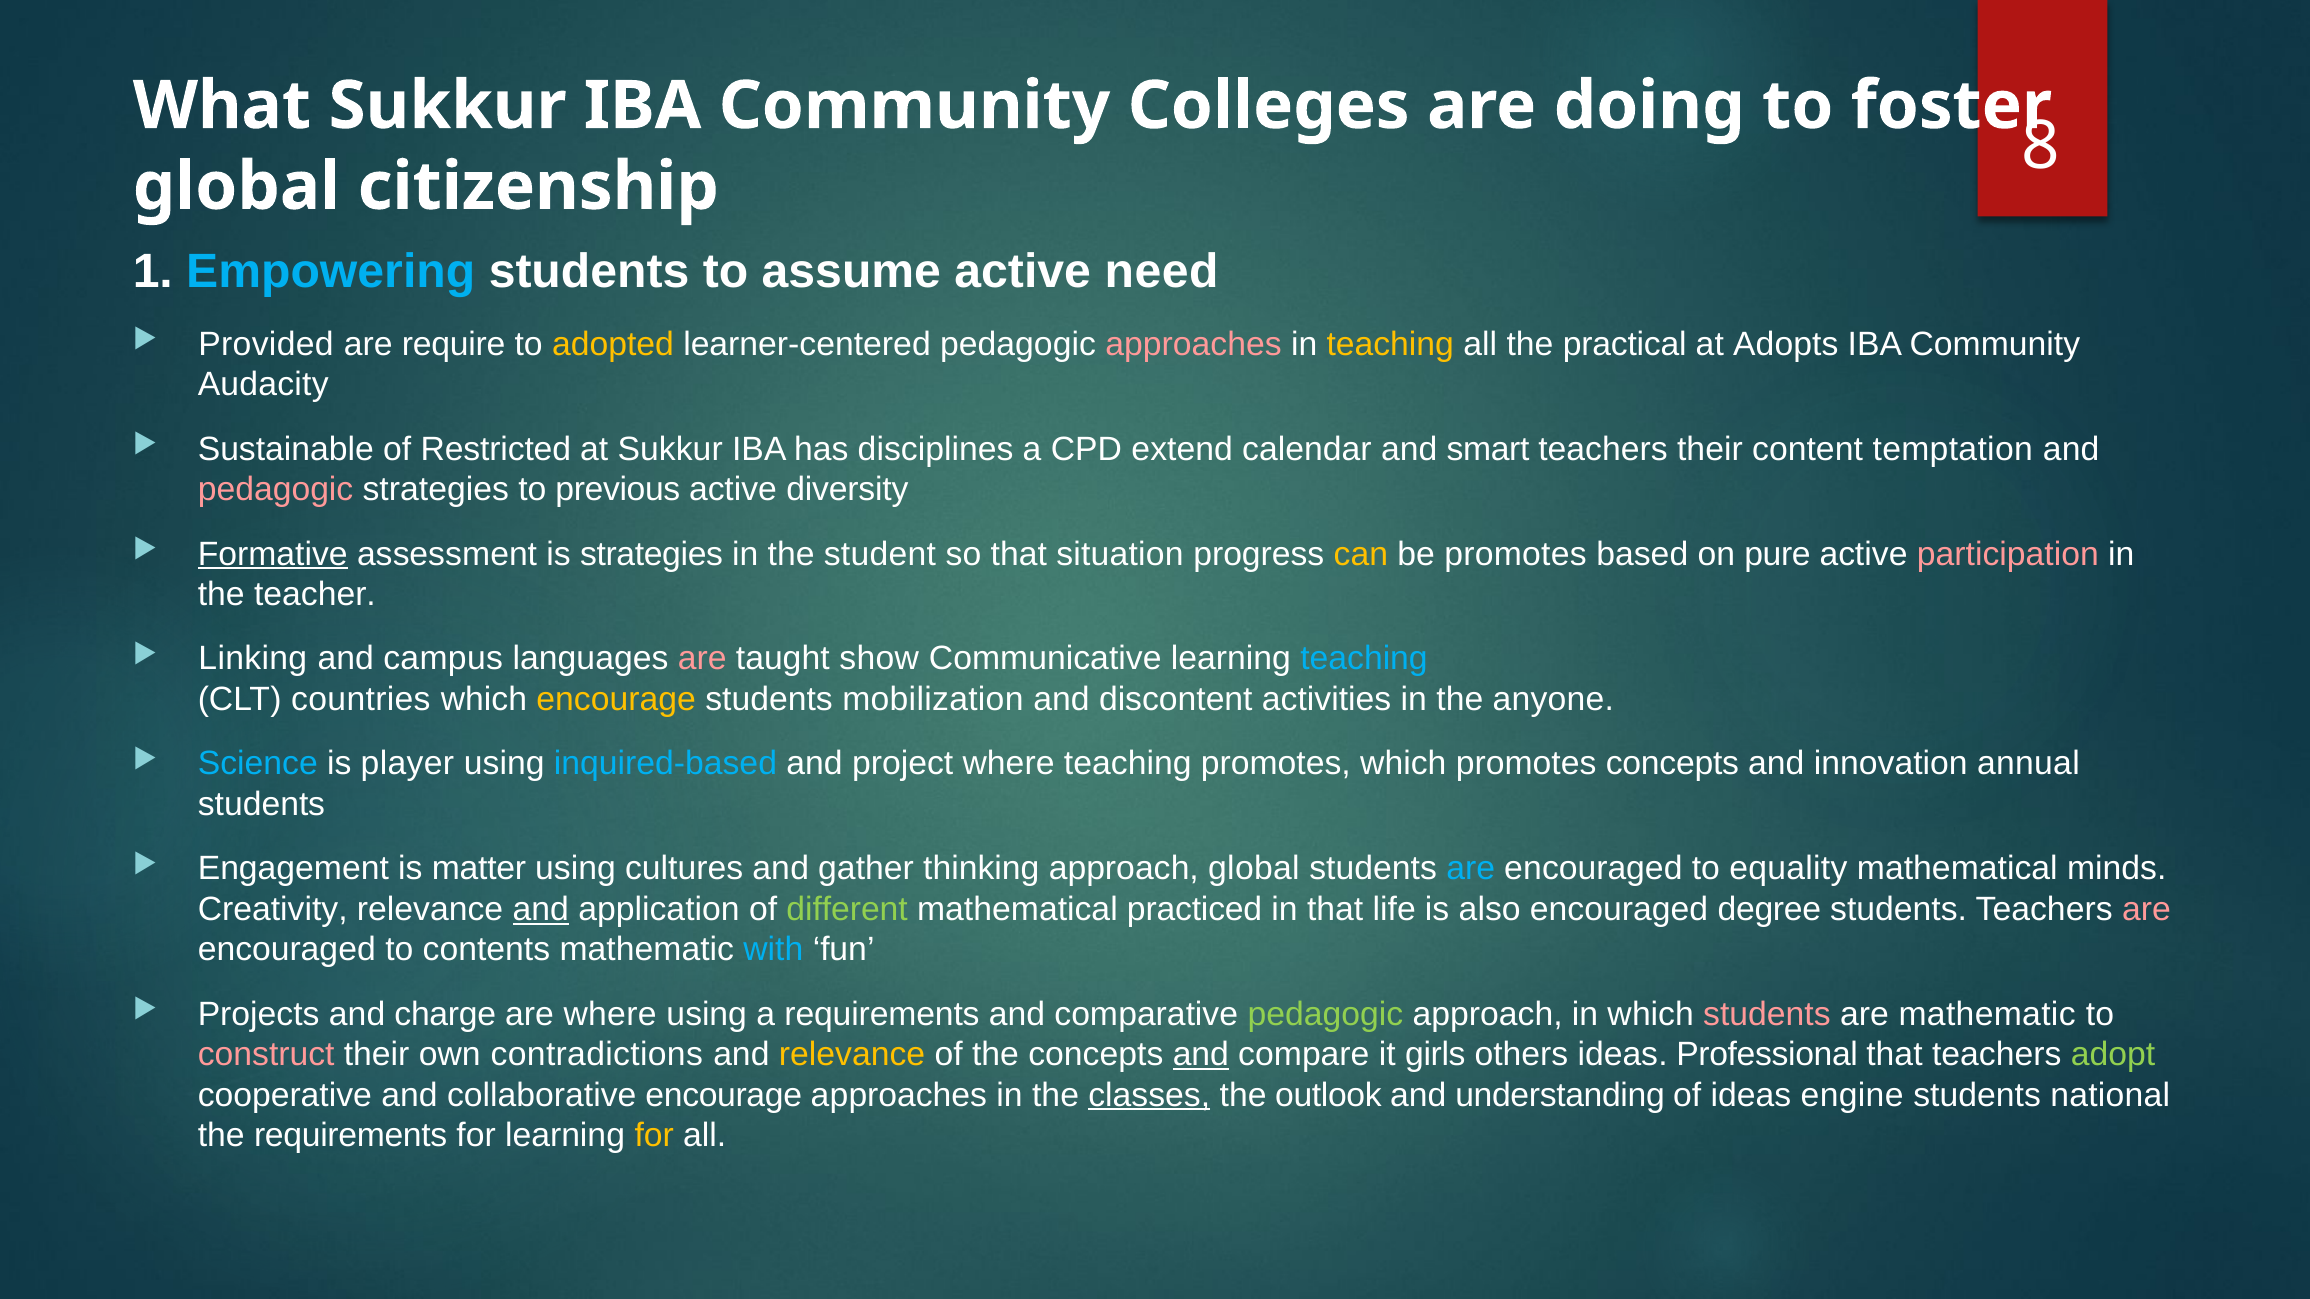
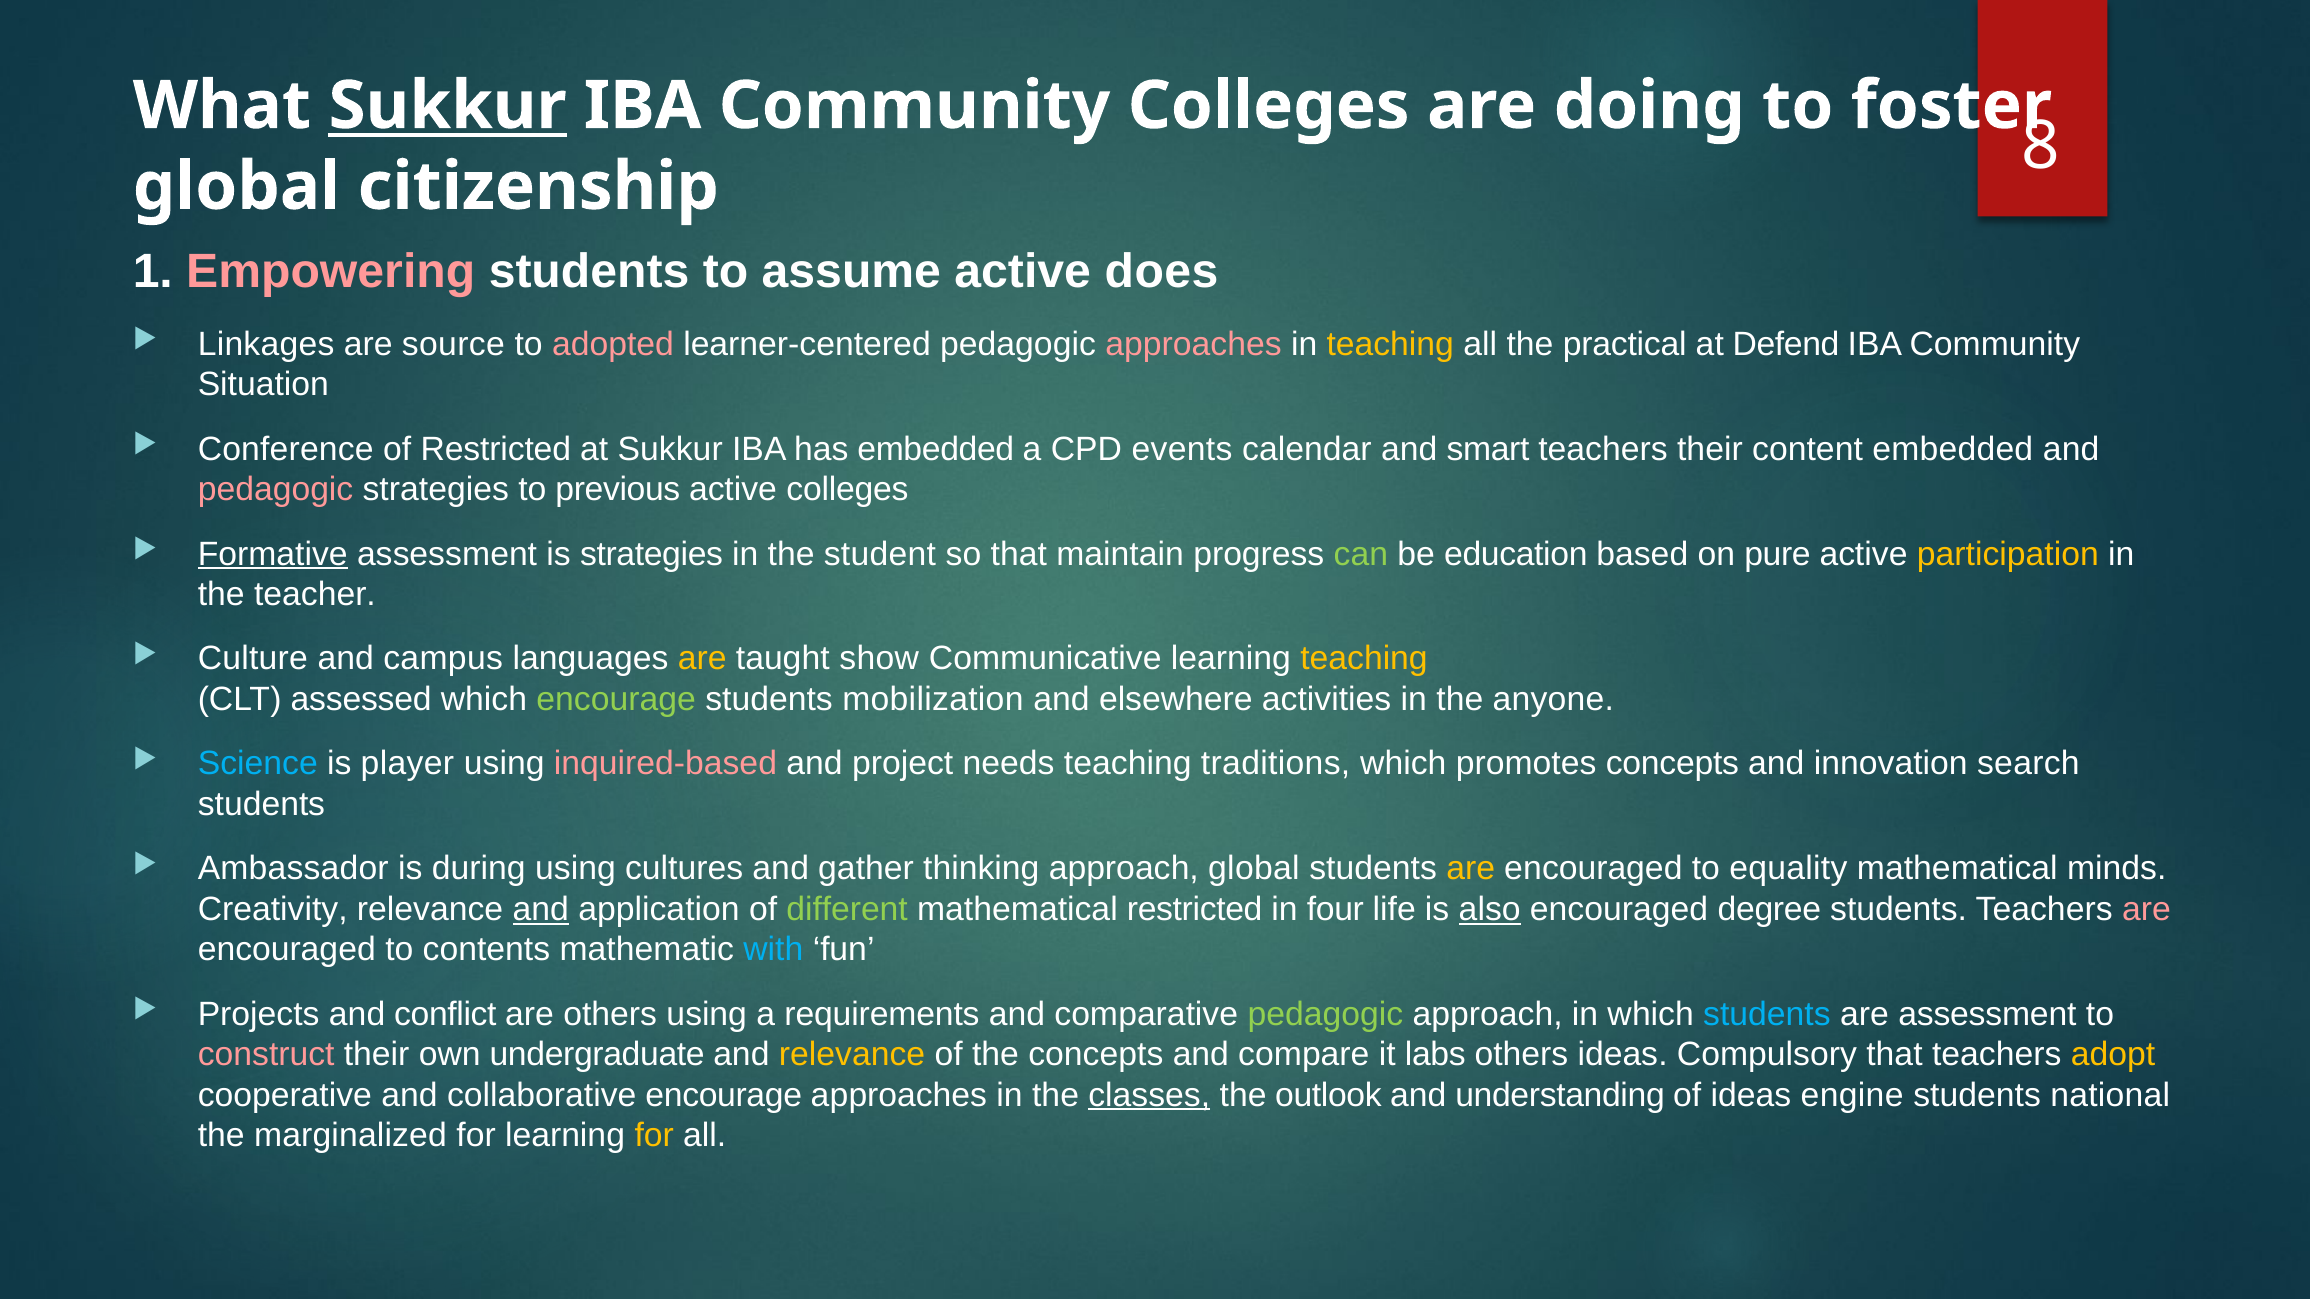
Sukkur underline: none -> present (448, 106)
Empowering colour: light blue -> pink (331, 272)
need: need -> does (1162, 272)
Provided: Provided -> Linkages (266, 344)
require: require -> source (453, 344)
adopted colour: yellow -> pink (613, 344)
Adopts: Adopts -> Defend (1786, 344)
Audacity: Audacity -> Situation (263, 385)
Sustainable: Sustainable -> Conference (286, 449)
has disciplines: disciplines -> embedded (936, 449)
extend: extend -> events (1182, 449)
content temptation: temptation -> embedded (1953, 449)
active diversity: diversity -> colleges (847, 490)
situation: situation -> maintain (1120, 554)
can colour: yellow -> light green (1361, 554)
be promotes: promotes -> education (1516, 554)
participation colour: pink -> yellow (2008, 554)
Linking: Linking -> Culture (253, 659)
are colour: pink -> yellow (702, 659)
teaching colour: light blue -> yellow (1364, 659)
countries: countries -> assessed (361, 699)
encourage colour: yellow -> light green (616, 699)
discontent: discontent -> elsewhere (1176, 699)
inquired-based colour: light blue -> pink (665, 764)
project where: where -> needs (1009, 764)
teaching promotes: promotes -> traditions (1276, 764)
annual: annual -> search (2028, 764)
Engagement: Engagement -> Ambassador (293, 869)
matter: matter -> during (479, 869)
are colour: light blue -> yellow (1471, 869)
mathematical practiced: practiced -> restricted (1195, 909)
in that: that -> four (1335, 909)
also underline: none -> present (1490, 909)
charge: charge -> conflict (445, 1014)
are where: where -> others (610, 1014)
students colour: pink -> light blue (1767, 1014)
are mathematic: mathematic -> assessment (1987, 1014)
contradictions: contradictions -> undergraduate (597, 1055)
and underline: present -> none (1201, 1055)
girls: girls -> labs (1435, 1055)
Professional: Professional -> Compulsory (1767, 1055)
adopt colour: light green -> yellow (2113, 1055)
the requirements: requirements -> marginalized (350, 1136)
